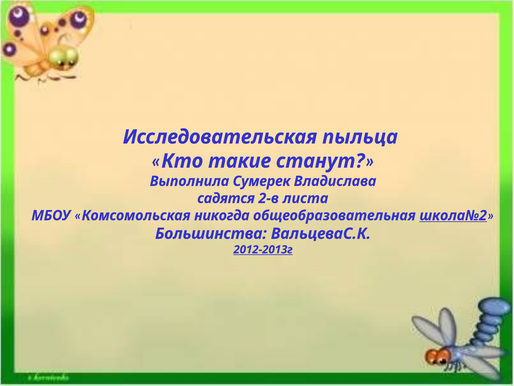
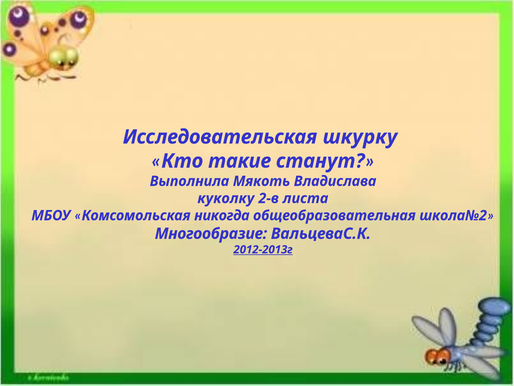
пыльца: пыльца -> шкурку (360, 137)
Сумерек: Сумерек -> Мякоть (261, 181)
садятся: садятся -> куколку (226, 198)
школа№2 underline: present -> none (453, 215)
Большинства: Большинства -> Многообразие (211, 233)
